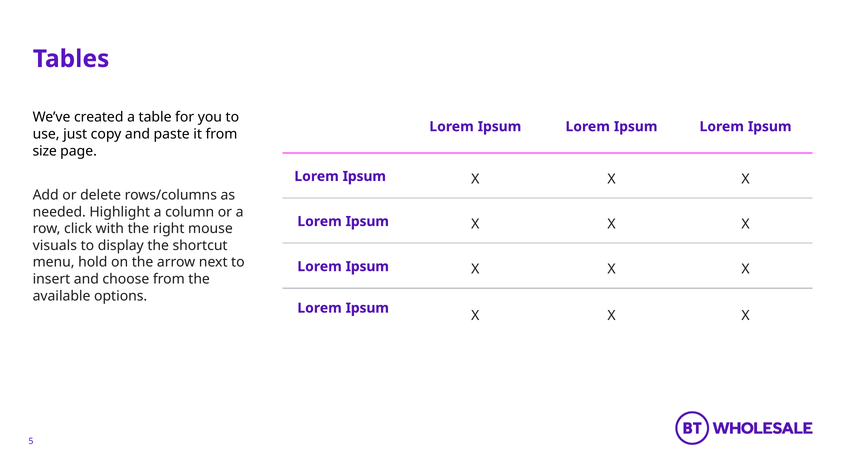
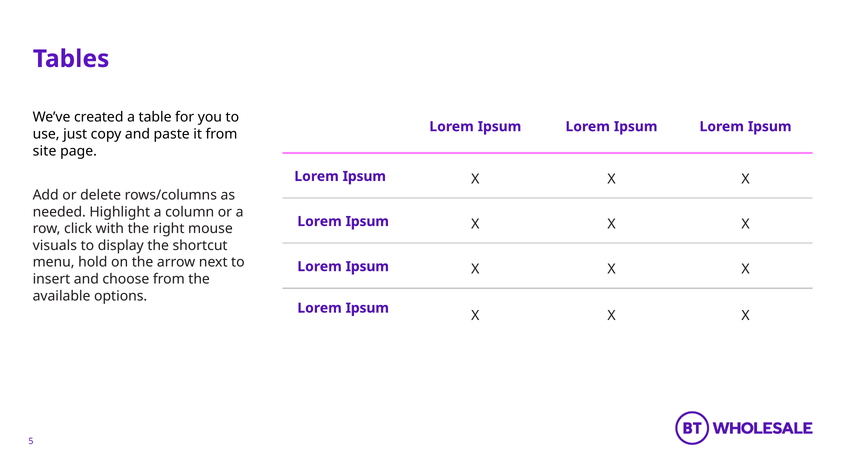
size: size -> site (45, 151)
